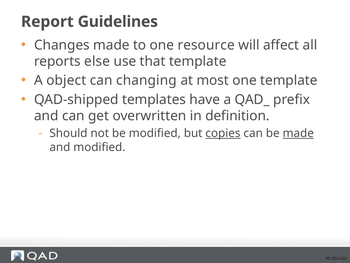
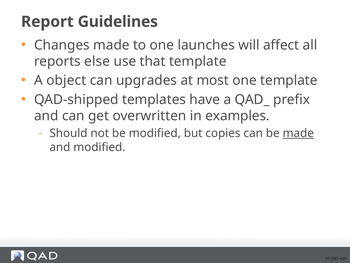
resource: resource -> launches (206, 45)
changing: changing -> upgrades (147, 80)
definition: definition -> examples (237, 116)
copies underline: present -> none (223, 133)
